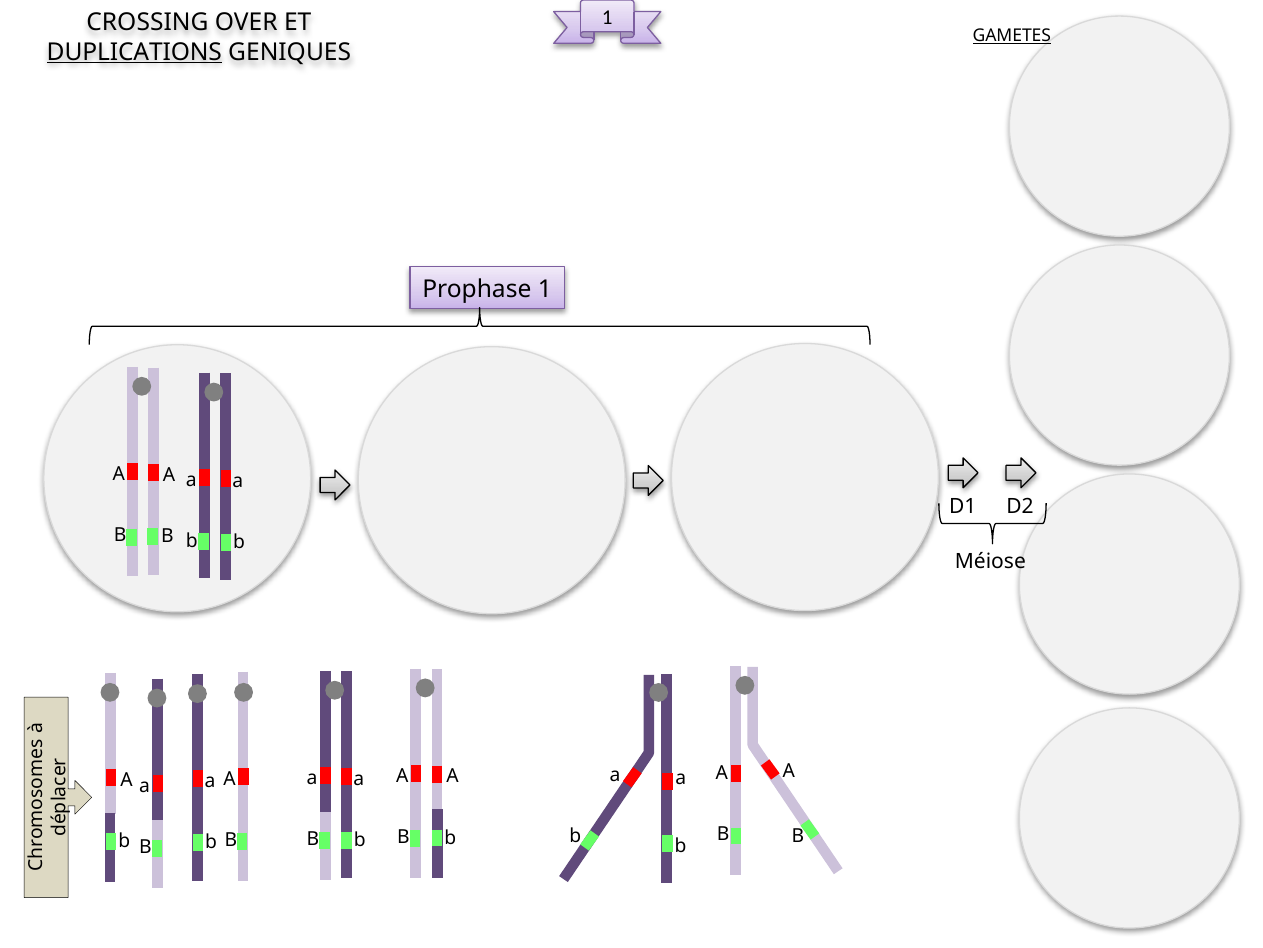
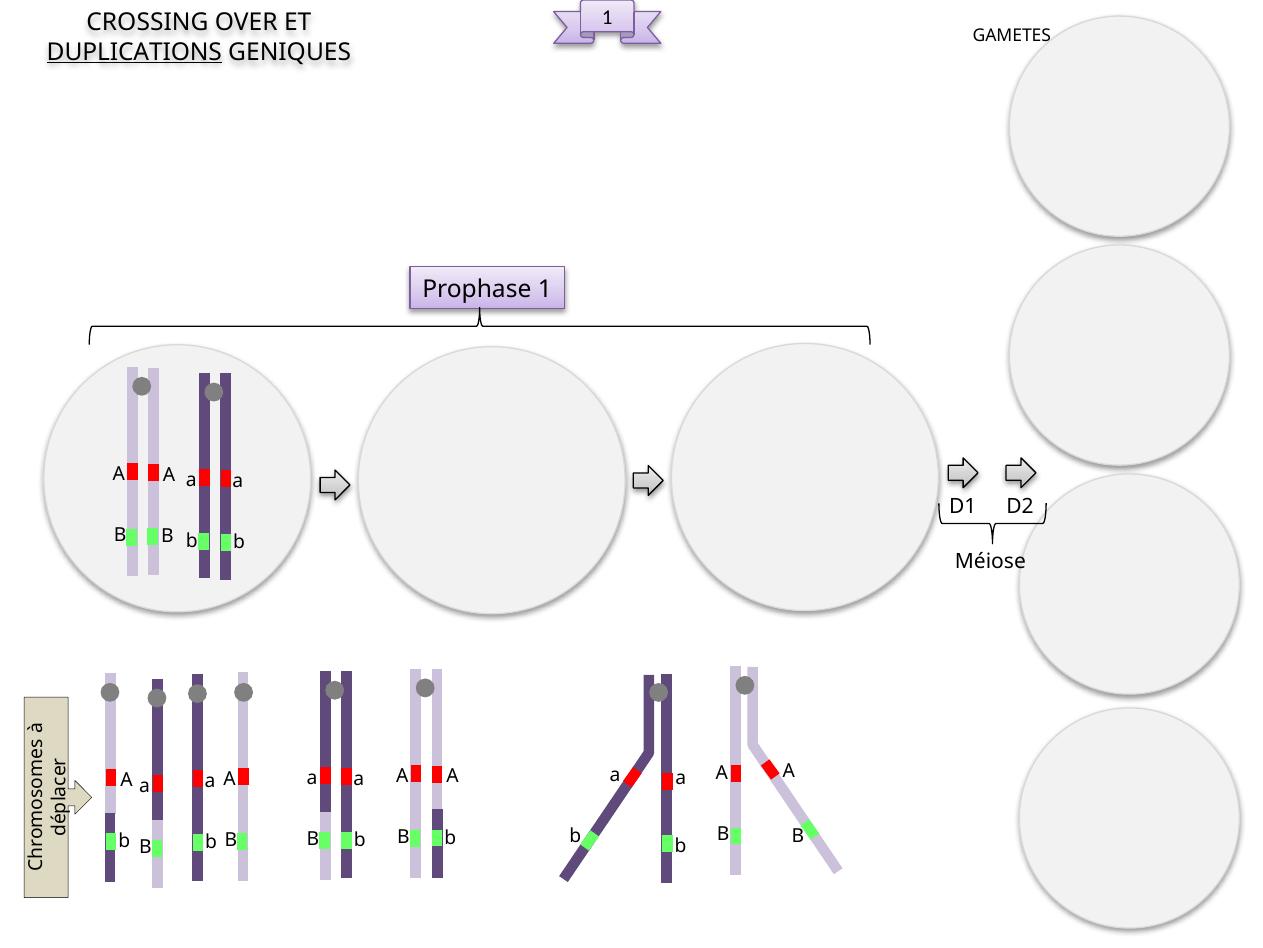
GAMETES underline: present -> none (1012, 36)
